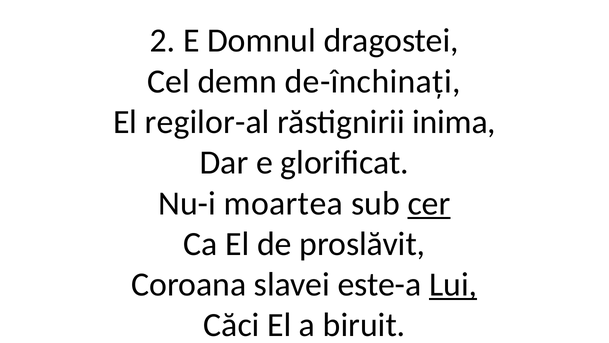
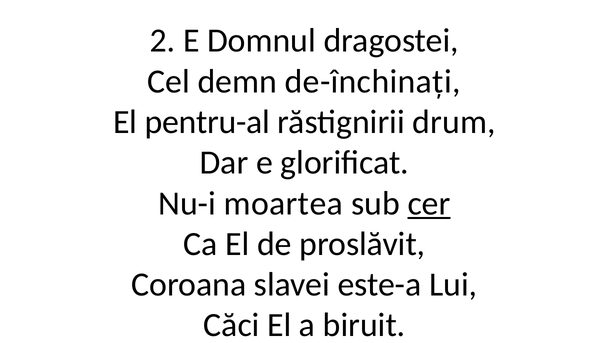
regilor-al: regilor-al -> pentru-al (207, 122)
inima: inima -> drum (454, 122)
Lui underline: present -> none (453, 284)
